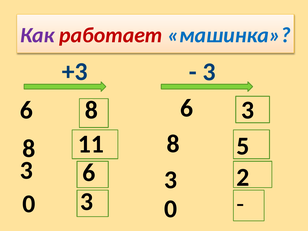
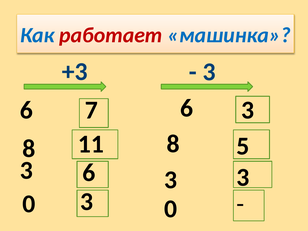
Как colour: purple -> blue (37, 35)
6 8: 8 -> 7 (91, 110)
2: 2 -> 3 (243, 178)
